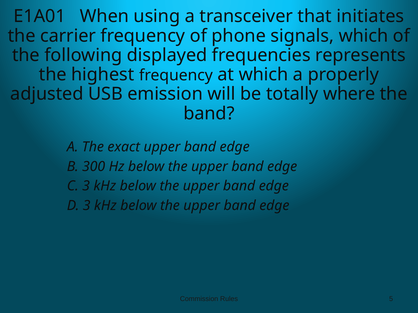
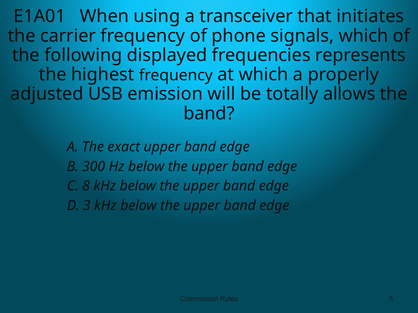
where: where -> allows (349, 94)
C 3: 3 -> 8 (86, 186)
